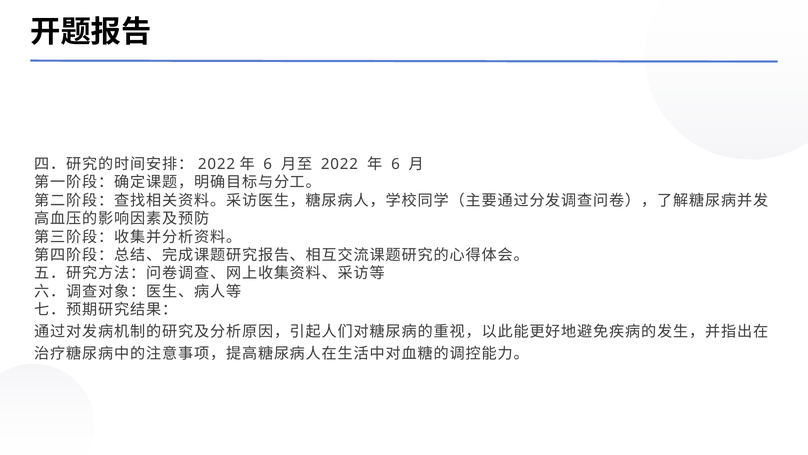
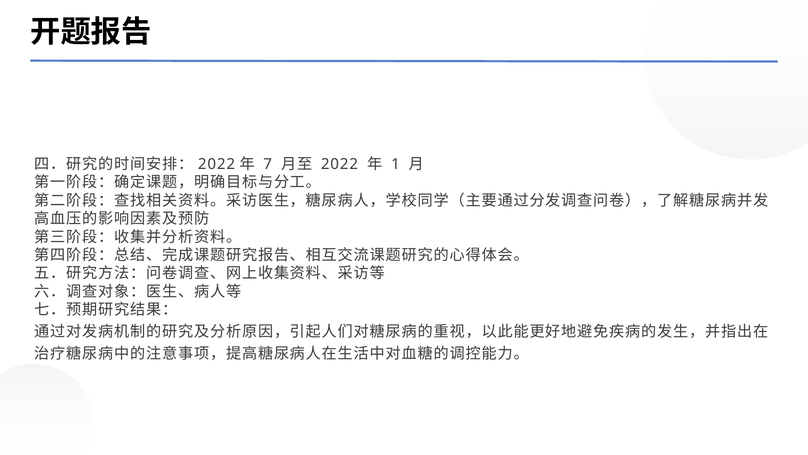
6: 6 -> 7 (268, 164)
6: 6 -> 1 (395, 164)
